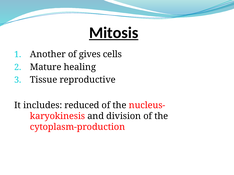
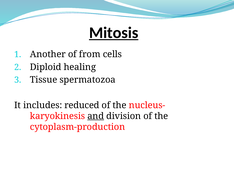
gives: gives -> from (90, 54)
Mature: Mature -> Diploid (46, 67)
reproductive: reproductive -> spermatozoa (88, 80)
and underline: none -> present (96, 116)
